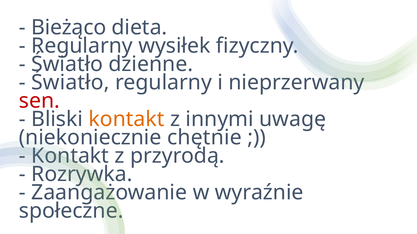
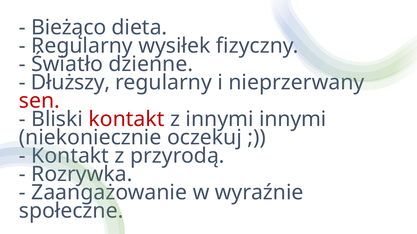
Światło: Światło -> Dłuższy (71, 83)
kontakt colour: orange -> red (127, 119)
innymi uwagę: uwagę -> innymi (293, 119)
chętnie: chętnie -> oczekuj (204, 138)
